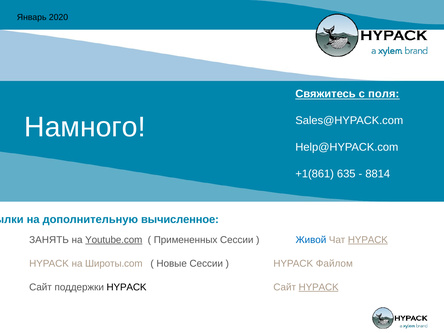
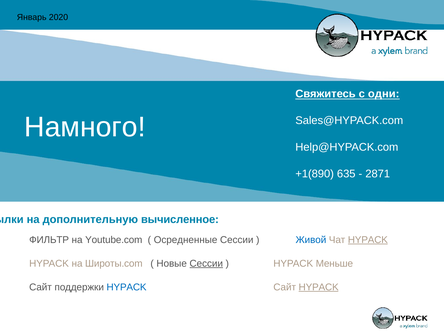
поля: поля -> одни (384, 94)
+1(861: +1(861 -> +1(890 (315, 174)
8814: 8814 -> 2871 (378, 174)
ЗАНЯТЬ: ЗАНЯТЬ -> ФИЛЬТР (49, 240)
Youtube.com underline: present -> none (114, 240)
Примененных: Примененных -> Осредненные (186, 240)
Сессии underline: none -> present (206, 263)
Файлом: Файлом -> Меньше (334, 263)
HYPACK colour: black -> blue (127, 287)
